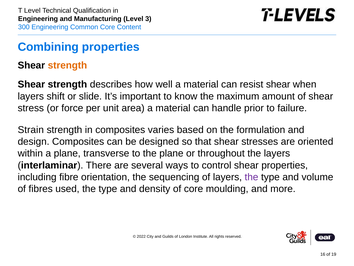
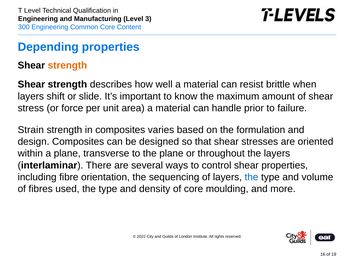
Combining: Combining -> Depending (48, 47)
resist shear: shear -> brittle (278, 84)
the colour: purple -> blue (252, 177)
